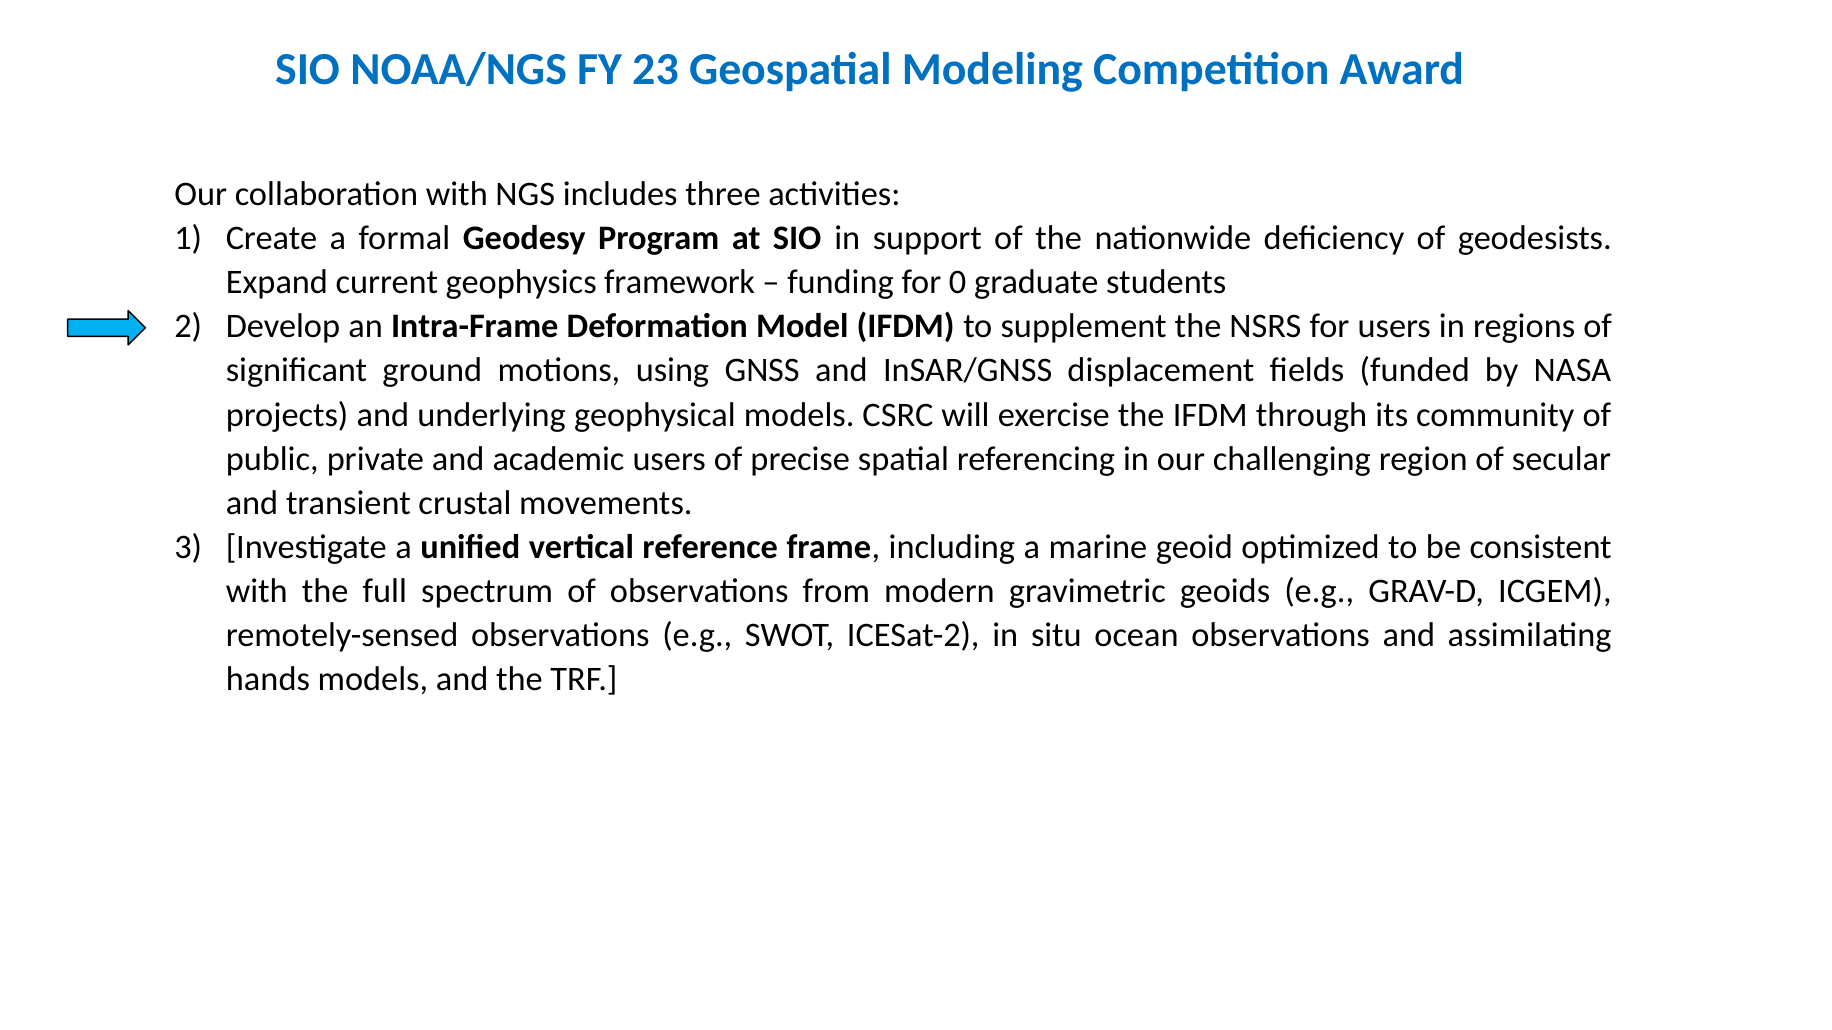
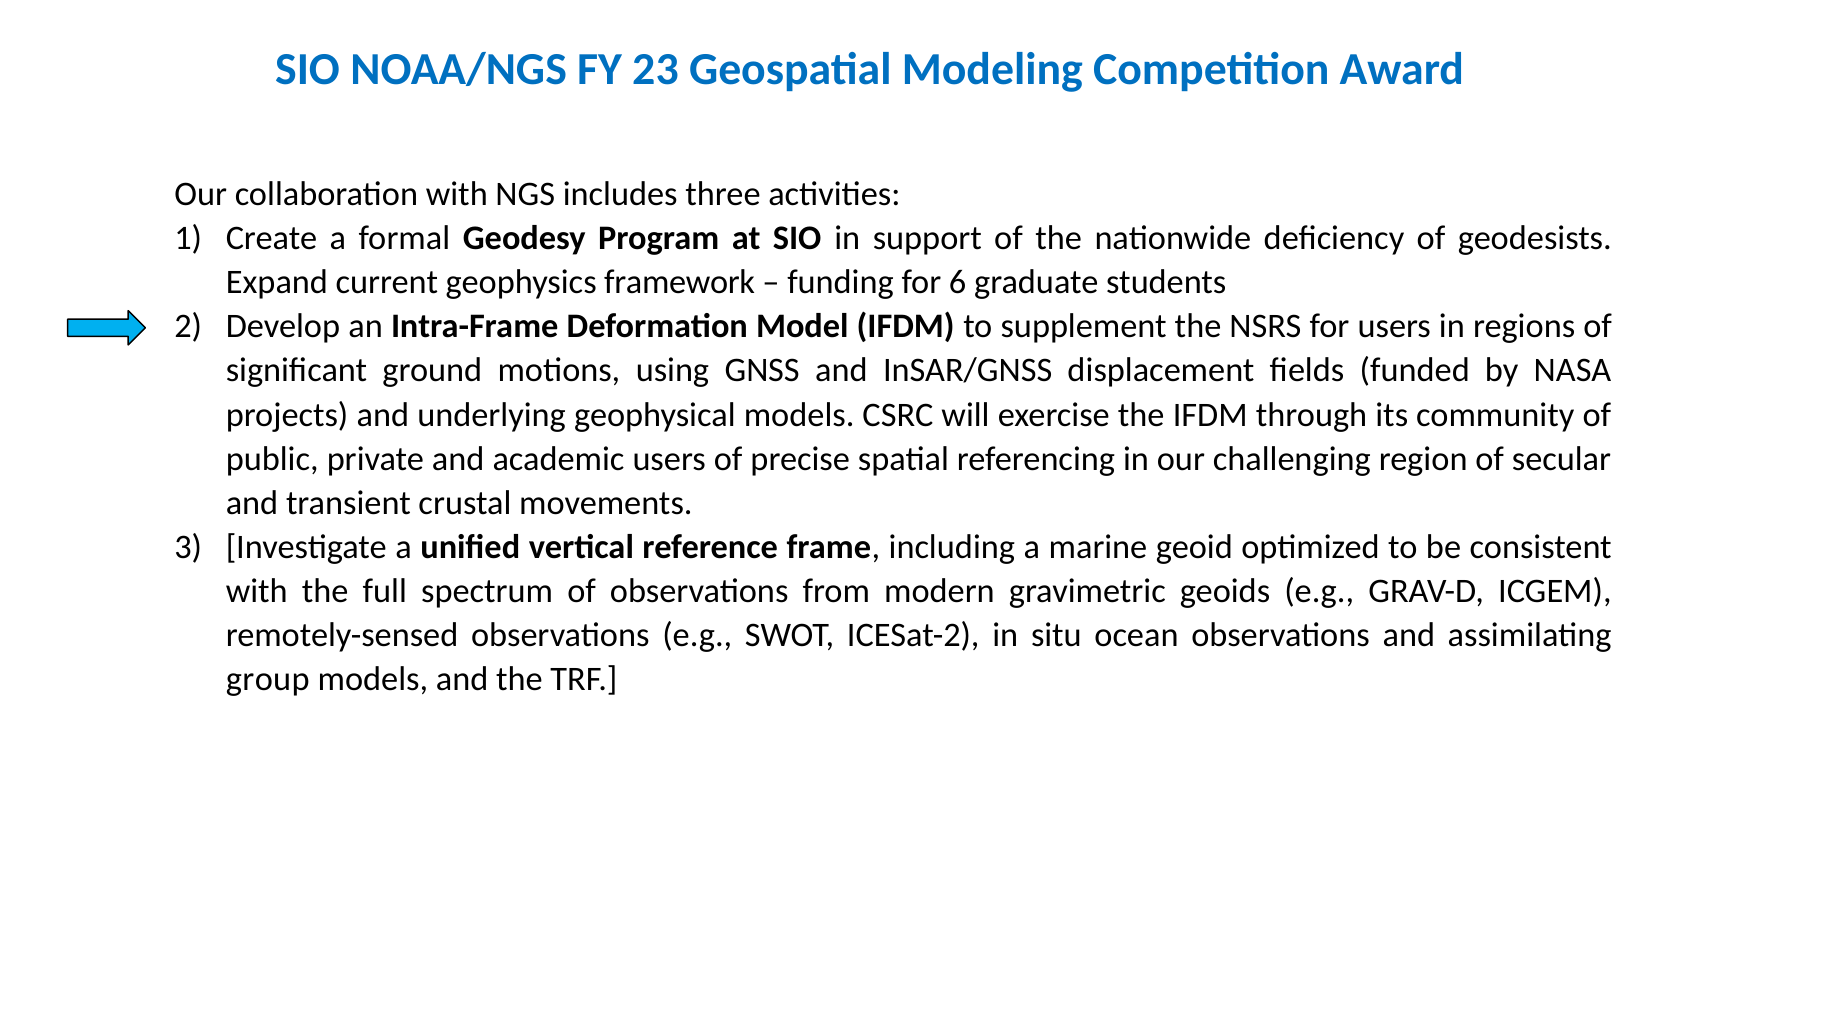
0: 0 -> 6 (958, 283)
hands: hands -> group (268, 679)
